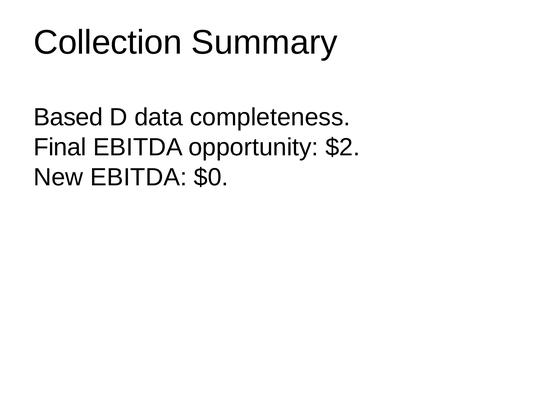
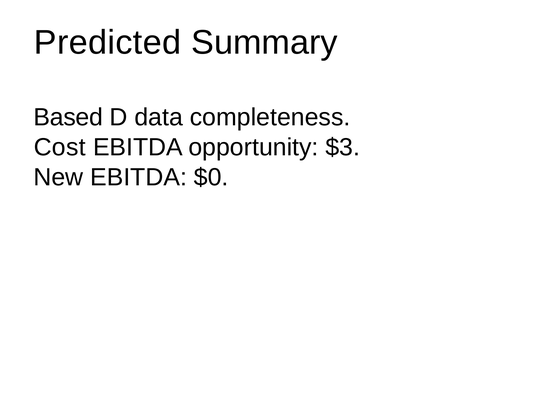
Collection: Collection -> Predicted (108, 43)
Final: Final -> Cost (60, 147)
$2: $2 -> $3 (343, 147)
